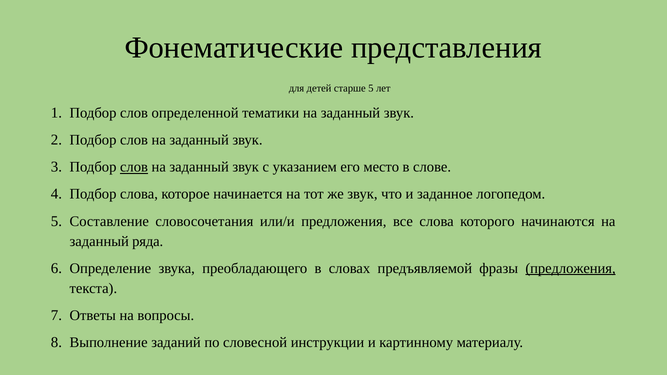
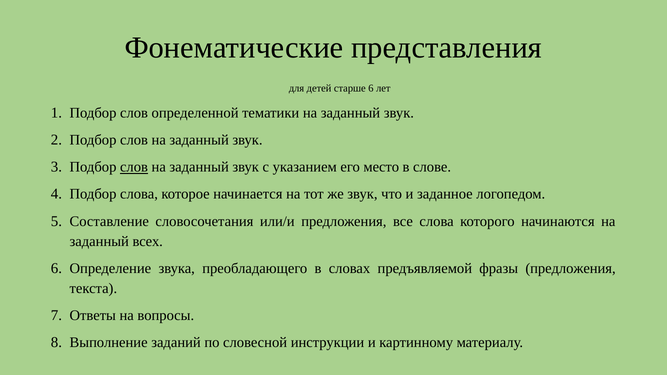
старше 5: 5 -> 6 (371, 88)
ряда: ряда -> всех (148, 241)
предложения underline: present -> none (571, 269)
